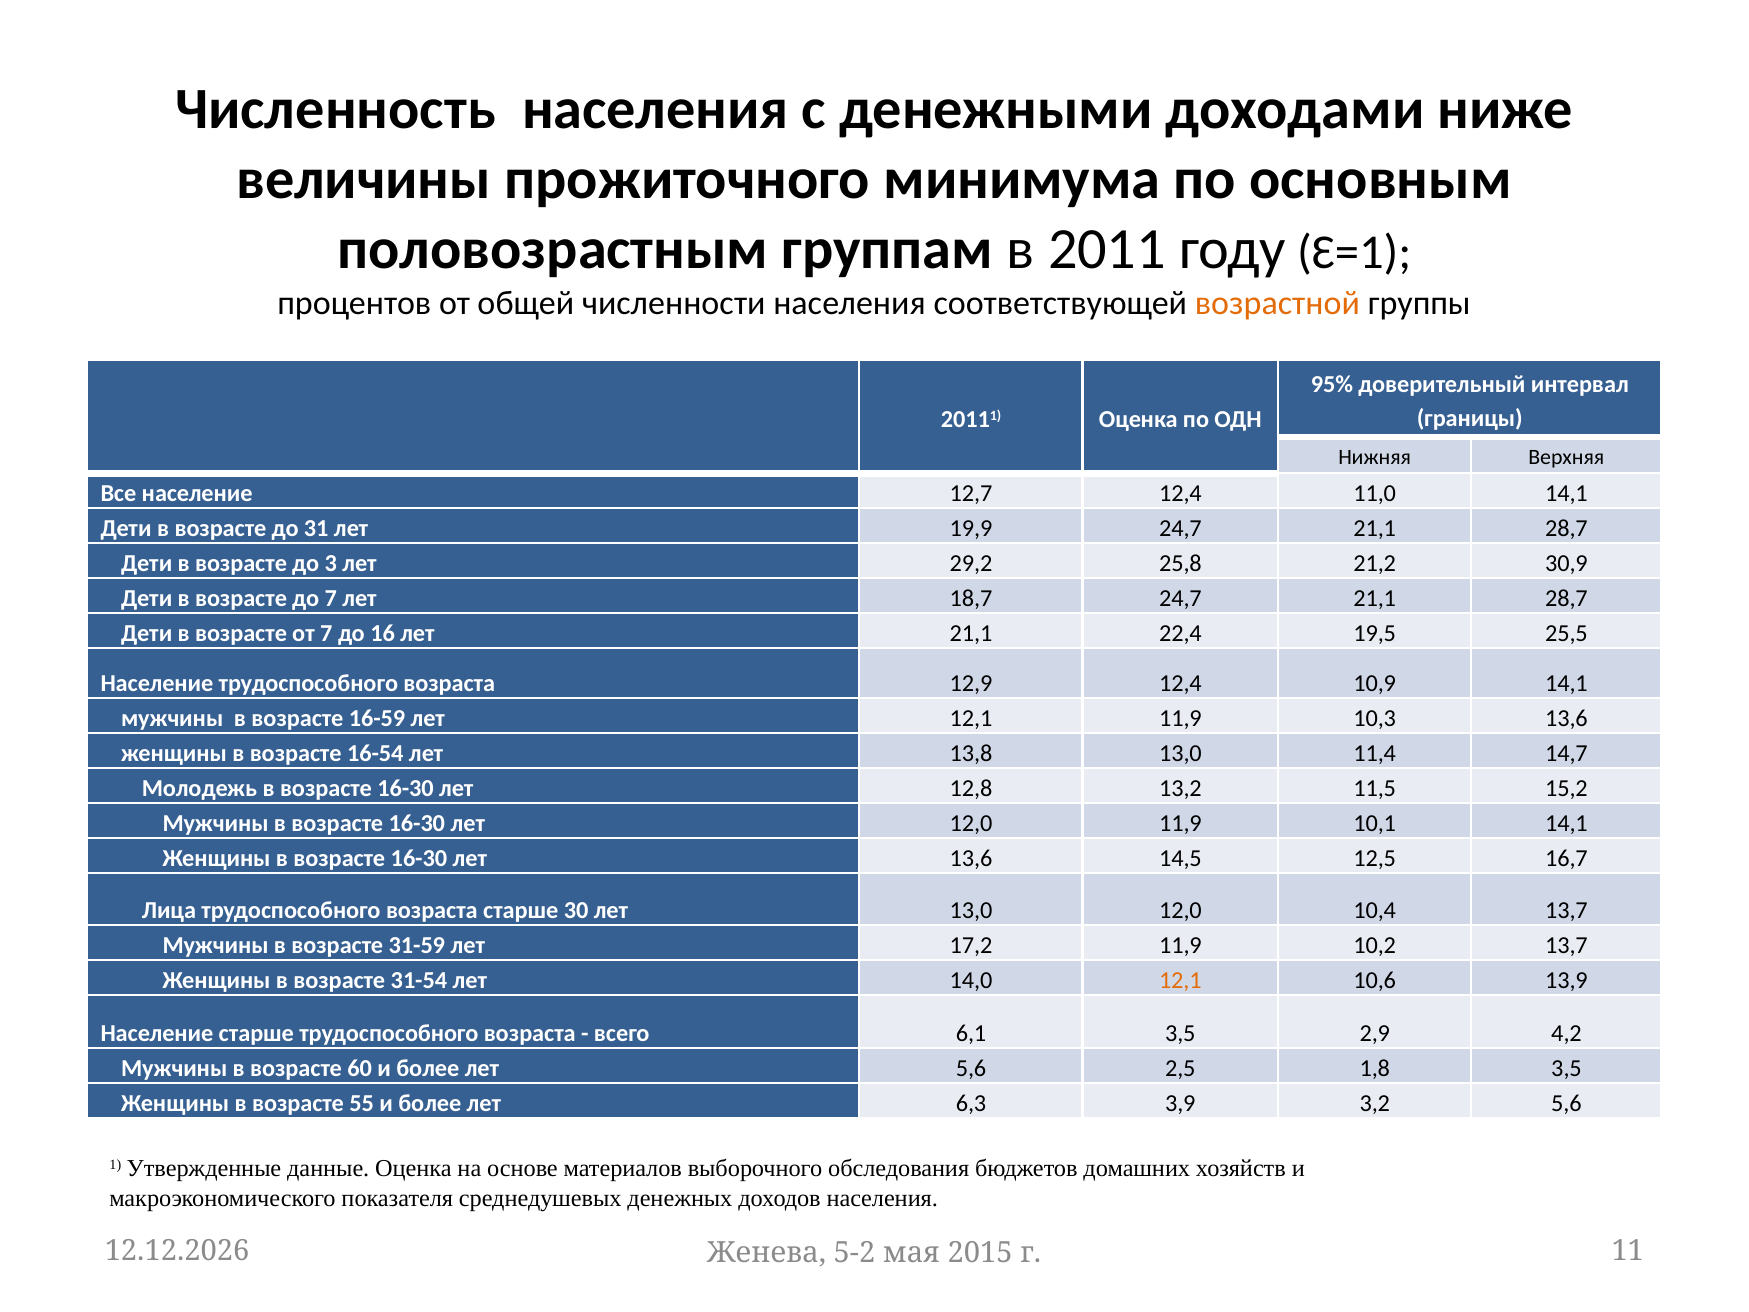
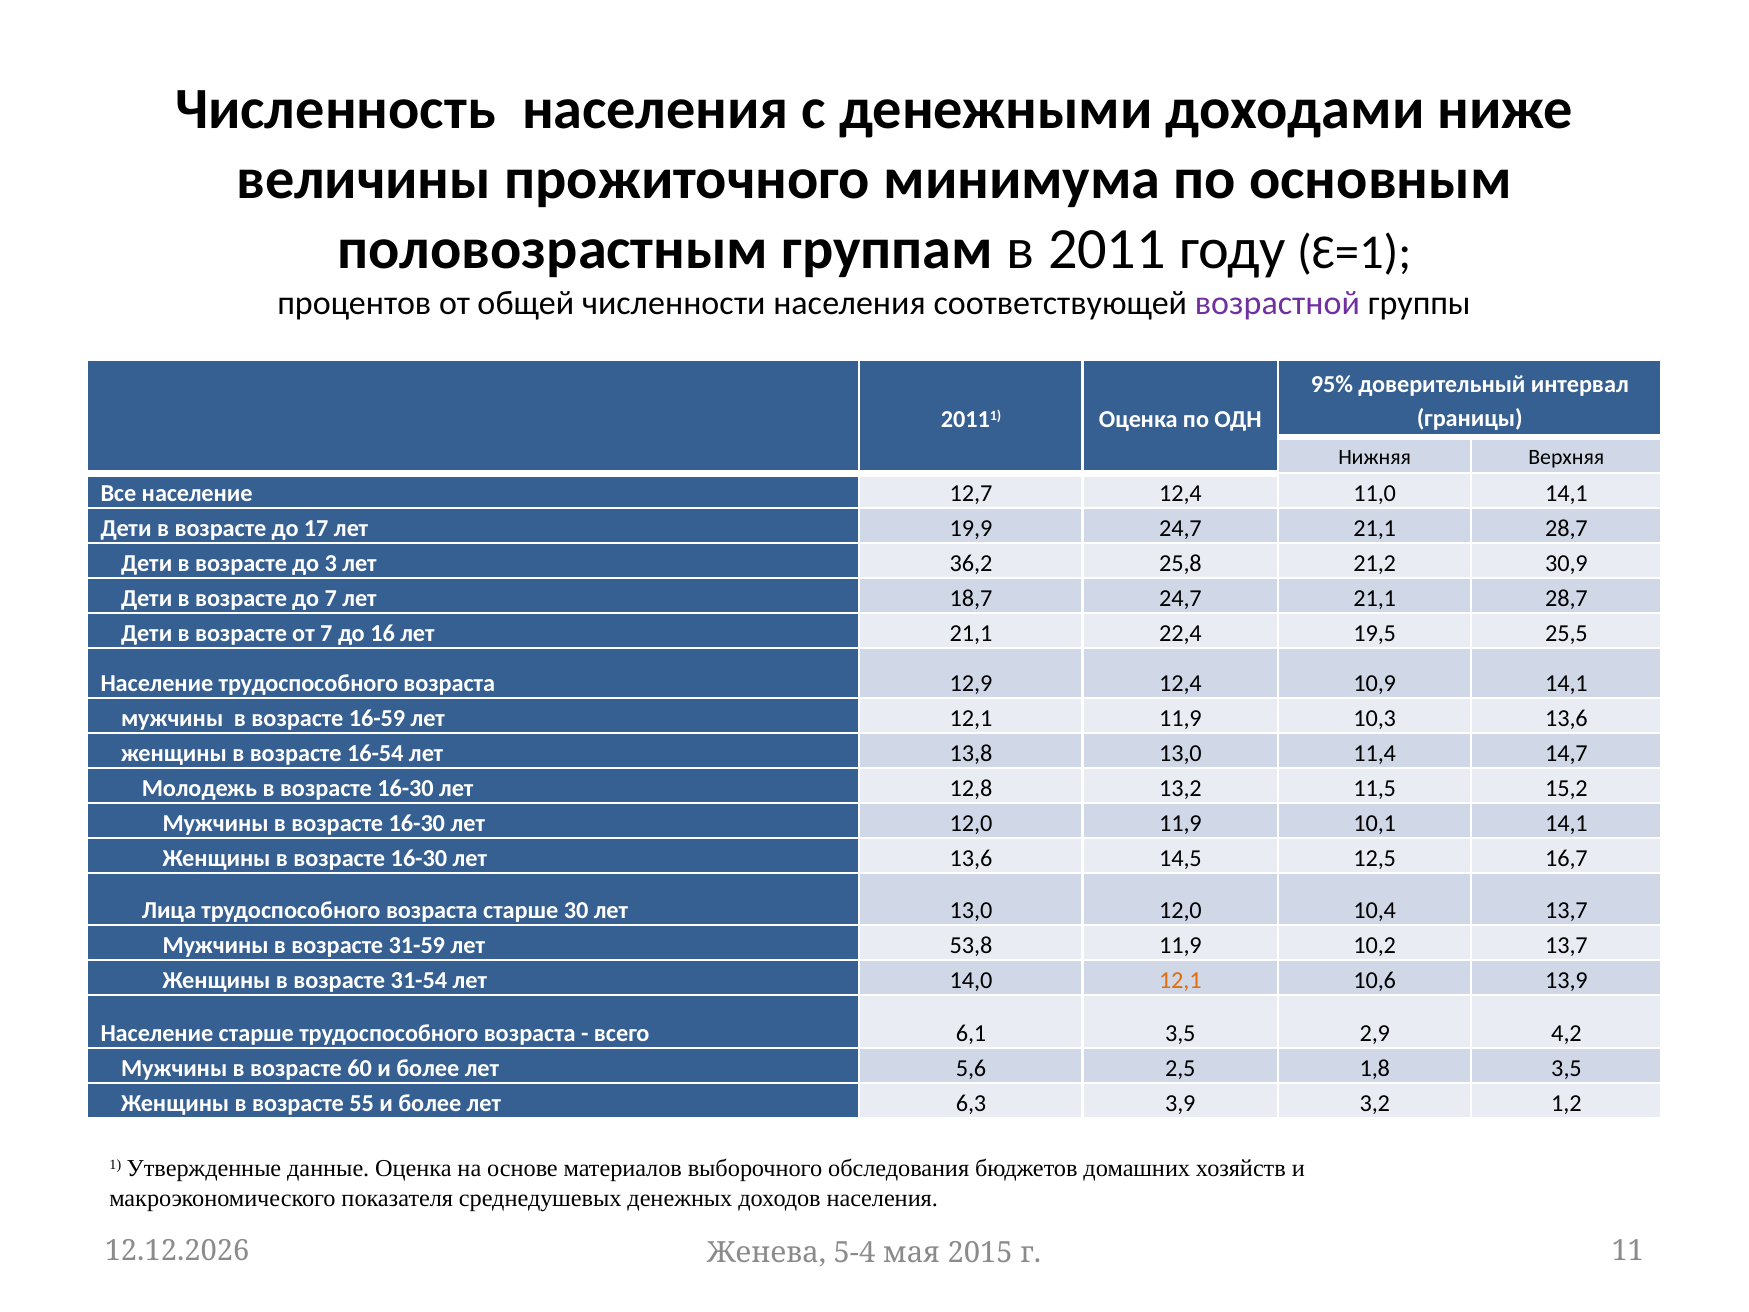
возрастной colour: orange -> purple (1277, 303)
31: 31 -> 17 (316, 529)
29,2: 29,2 -> 36,2 (971, 564)
17,2: 17,2 -> 53,8 (971, 946)
3,2 5,6: 5,6 -> 1,2 (1566, 1103)
5-2: 5-2 -> 5-4 (855, 1253)
